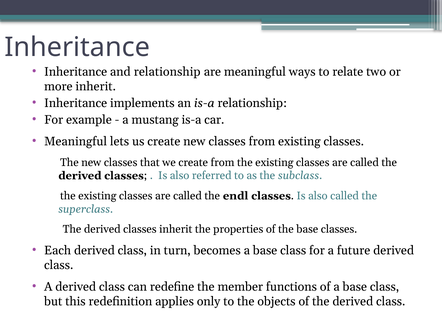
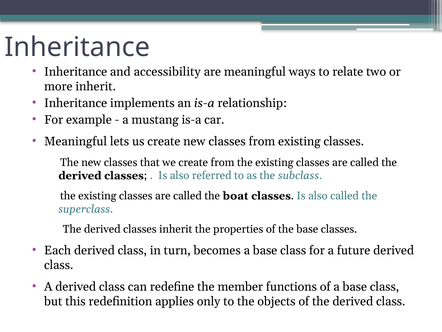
and relationship: relationship -> accessibility (167, 72)
endl: endl -> boat (236, 196)
